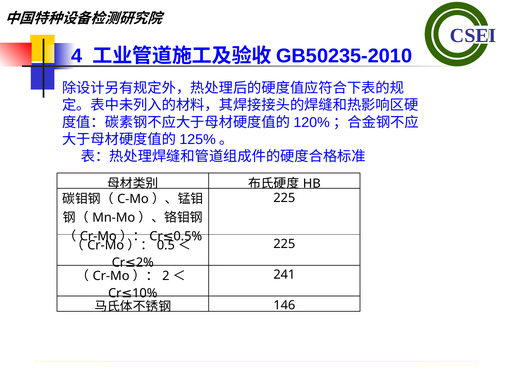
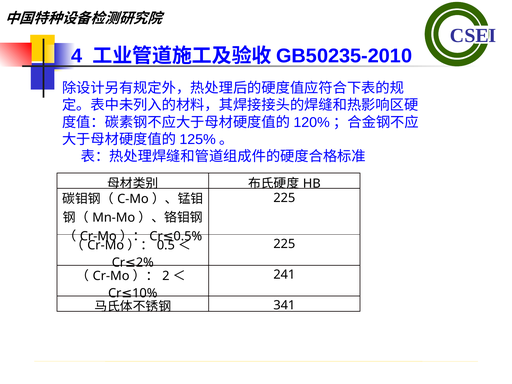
146: 146 -> 341 (284, 305)
